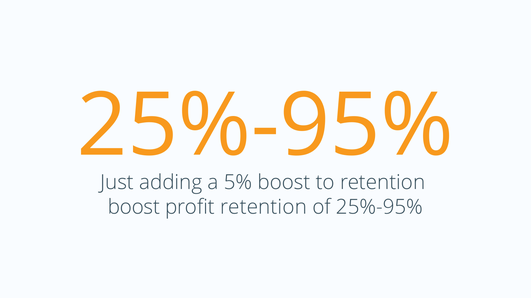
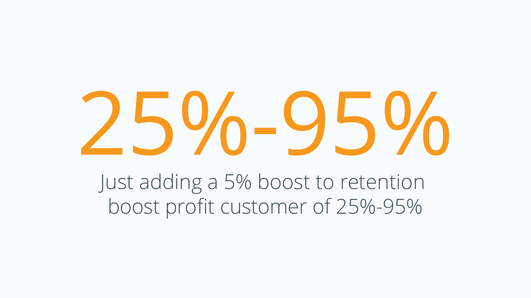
profit retention: retention -> customer (264, 208)
